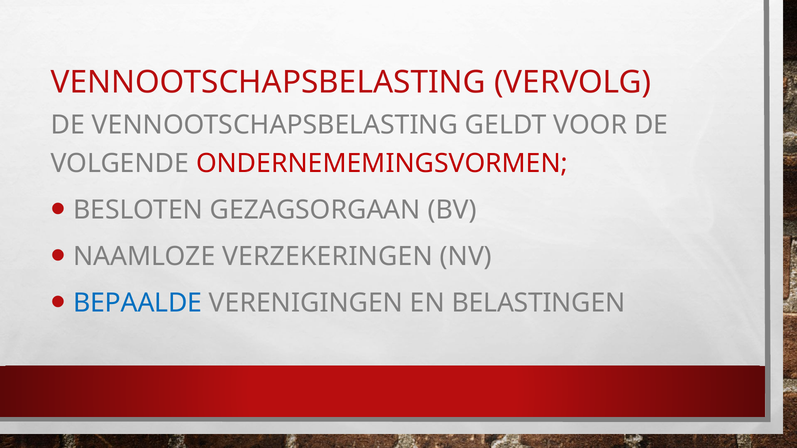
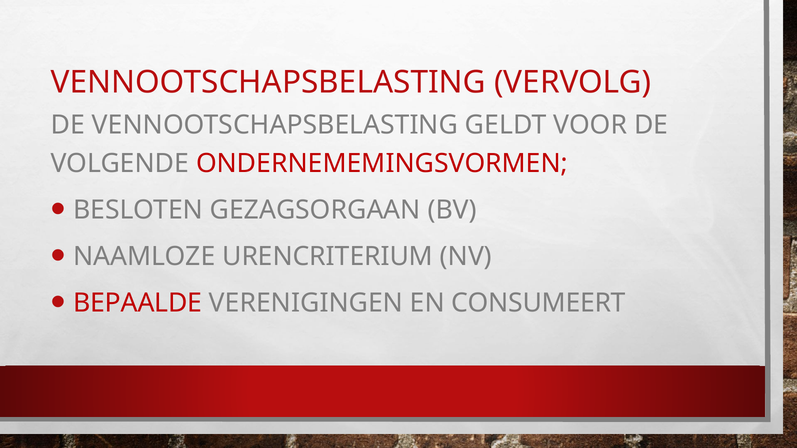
VERZEKERINGEN: VERZEKERINGEN -> URENCRITERIUM (328, 257)
BEPAALDE colour: blue -> red (138, 303)
BELASTINGEN: BELASTINGEN -> CONSUMEERT (539, 303)
